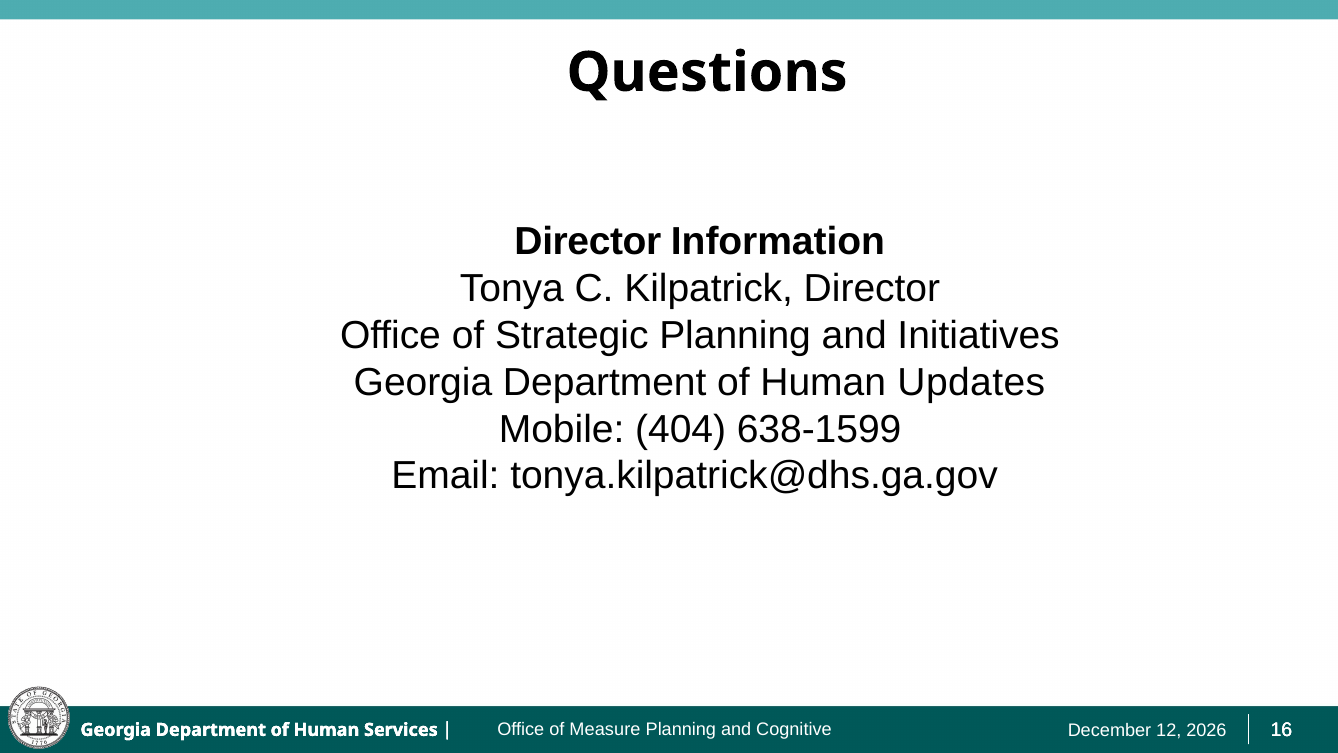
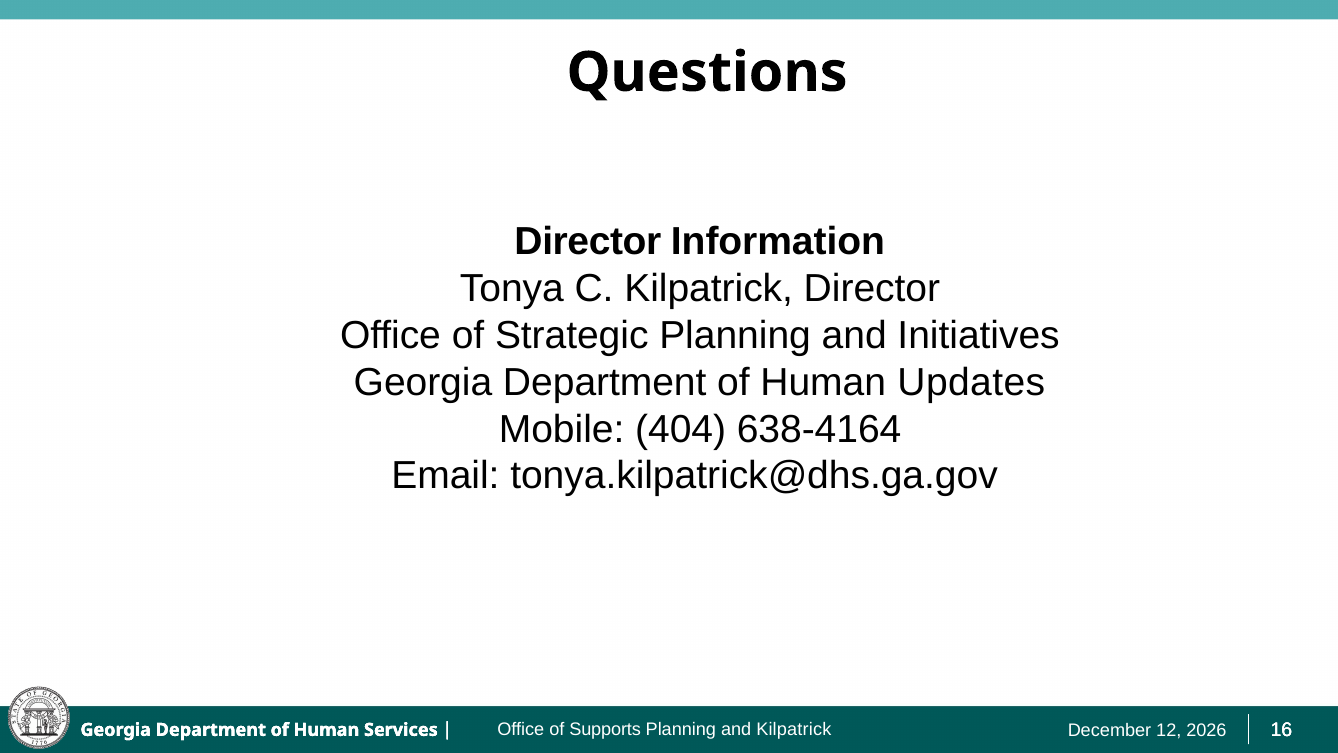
638-1599: 638-1599 -> 638-4164 (819, 429)
Measure: Measure -> Supports (605, 729)
and Cognitive: Cognitive -> Kilpatrick (794, 729)
